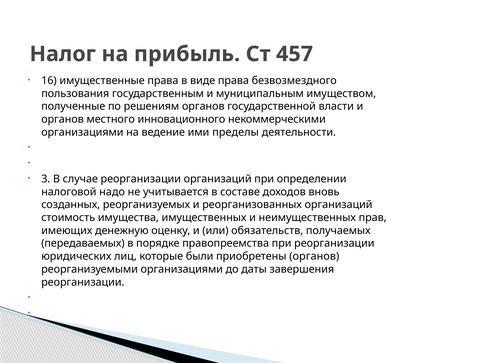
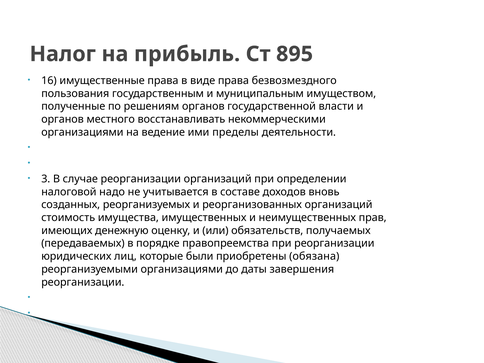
457: 457 -> 895 (295, 54)
инновационного: инновационного -> восстанавливать (181, 119)
приобретены органов: органов -> обязана (314, 256)
